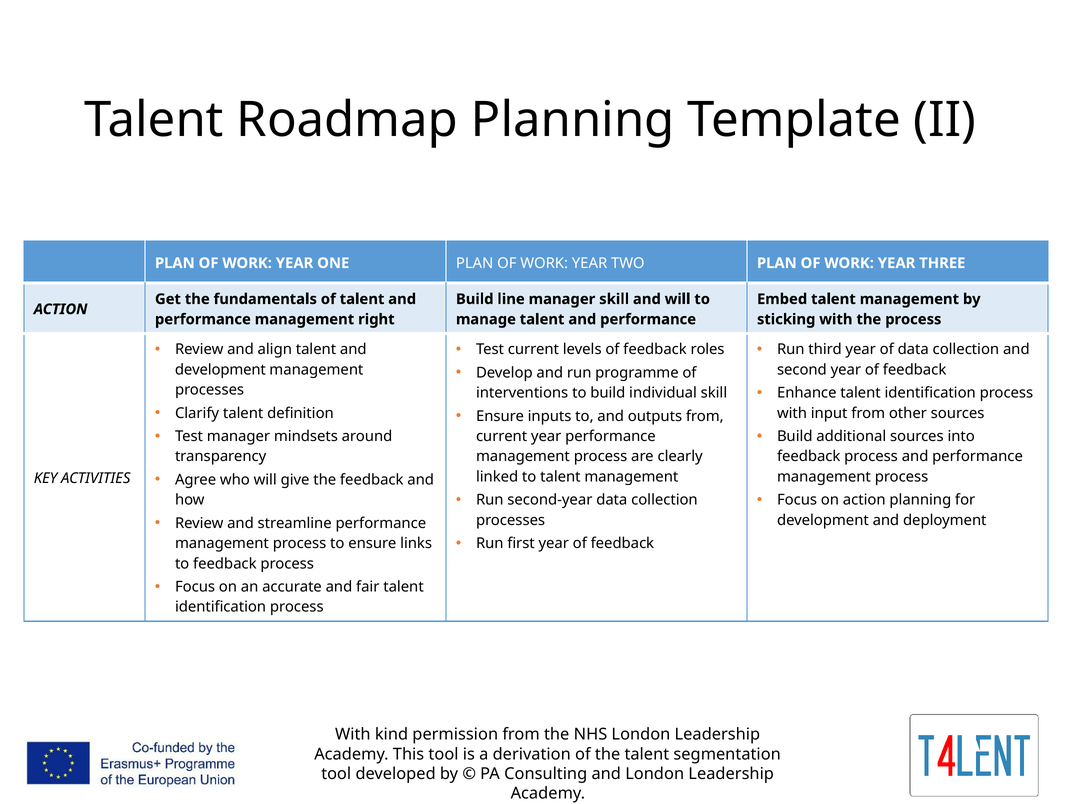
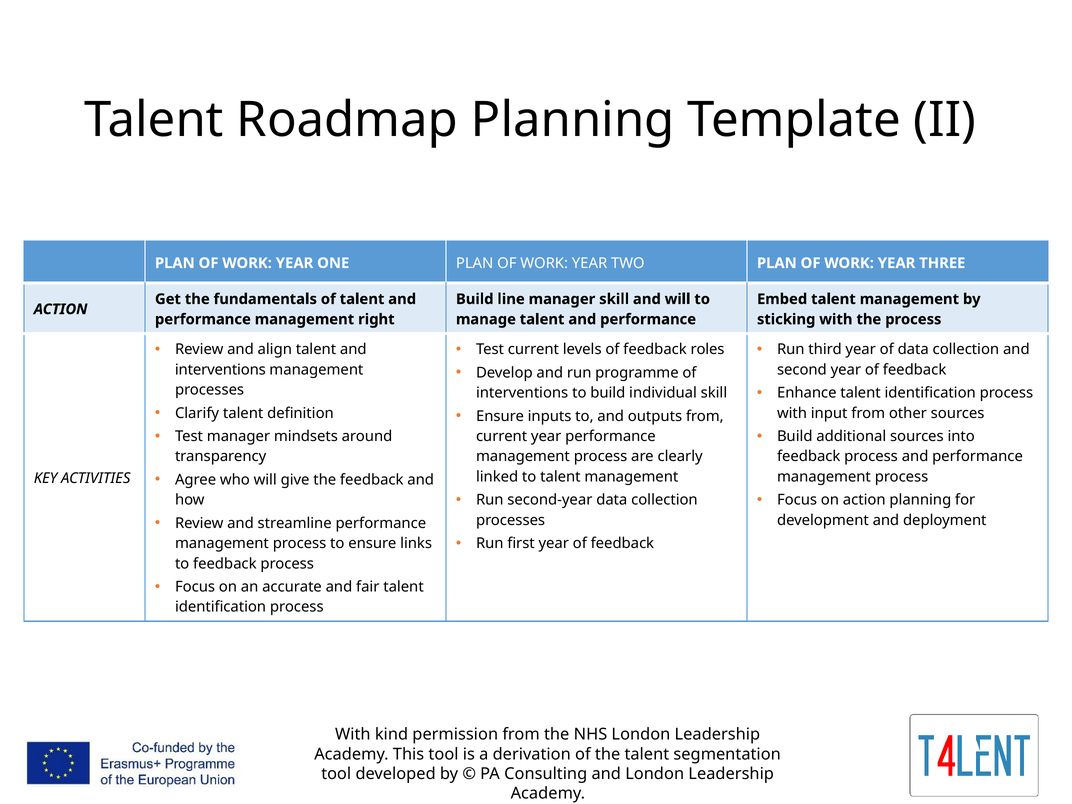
development: development -> interventions (220, 370)
